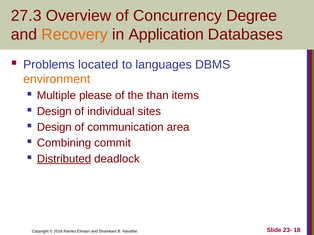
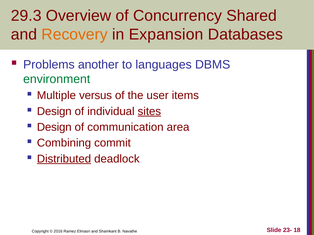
27.3: 27.3 -> 29.3 (26, 16)
Degree: Degree -> Shared (252, 16)
Application: Application -> Expansion (166, 35)
located: located -> another (98, 65)
environment colour: orange -> green (57, 79)
please: please -> versus (96, 96)
than: than -> user (158, 96)
sites underline: none -> present (149, 112)
